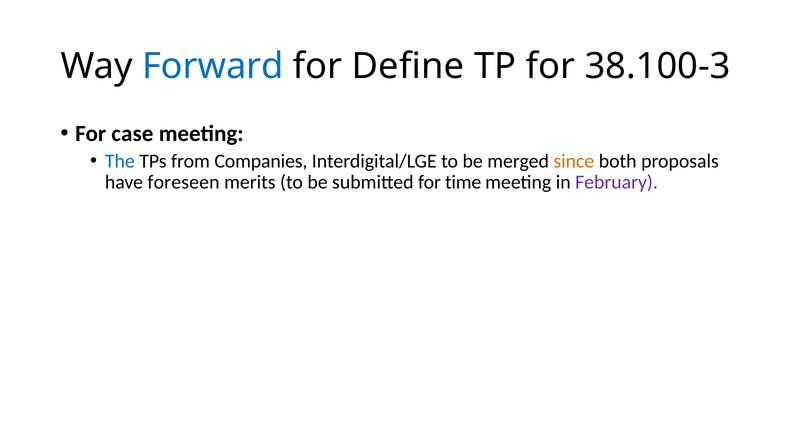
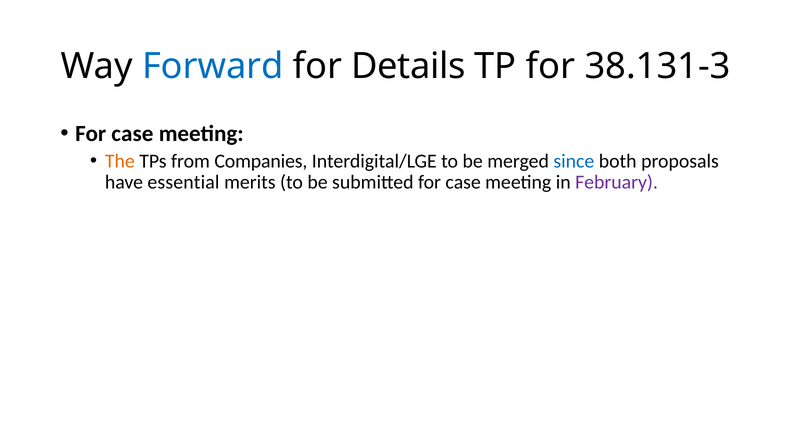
Define: Define -> Details (408, 67)
38.100-3: 38.100-3 -> 38.131-3 (657, 67)
The colour: blue -> orange (120, 161)
since colour: orange -> blue (574, 161)
foreseen: foreseen -> essential (184, 183)
submitted for time: time -> case (463, 183)
